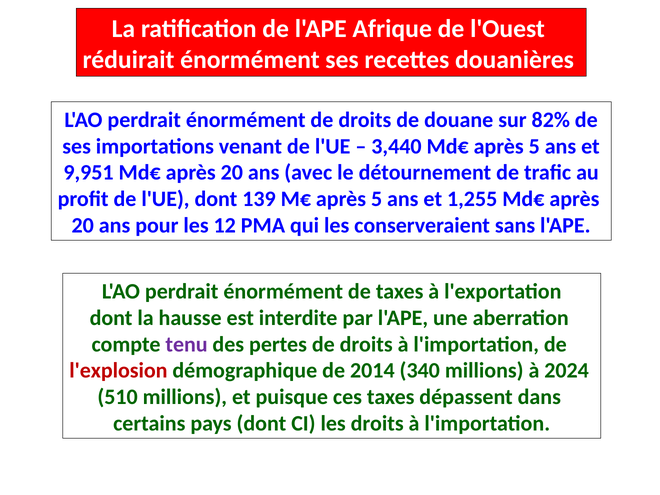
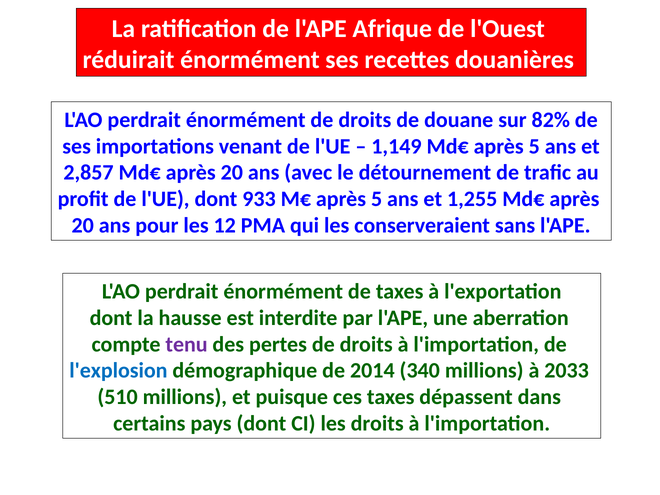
3,440: 3,440 -> 1,149 (396, 146)
9,951: 9,951 -> 2,857 (88, 173)
139: 139 -> 933 (259, 199)
l'explosion colour: red -> blue (118, 371)
2024: 2024 -> 2033 (567, 371)
